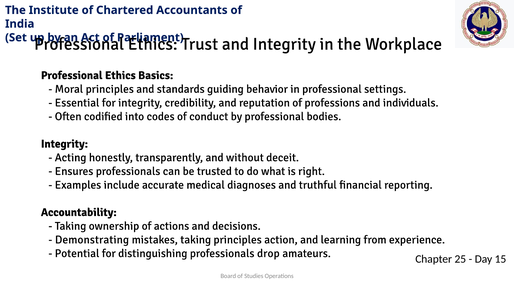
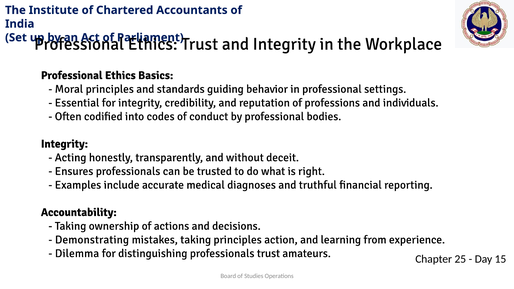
Potential: Potential -> Dilemma (77, 253)
professionals drop: drop -> trust (268, 253)
